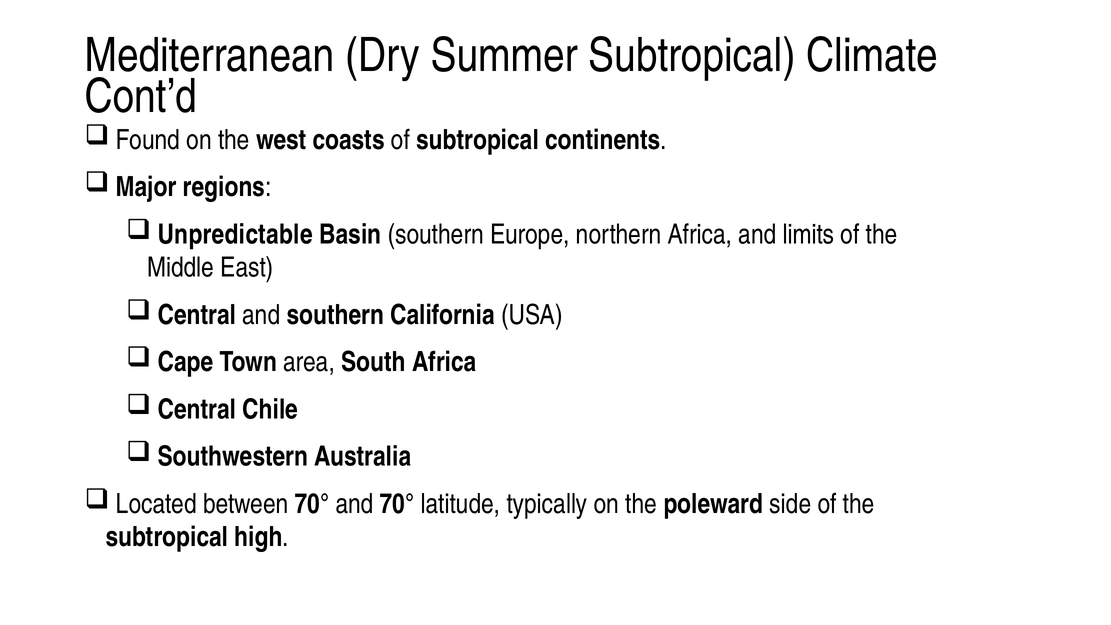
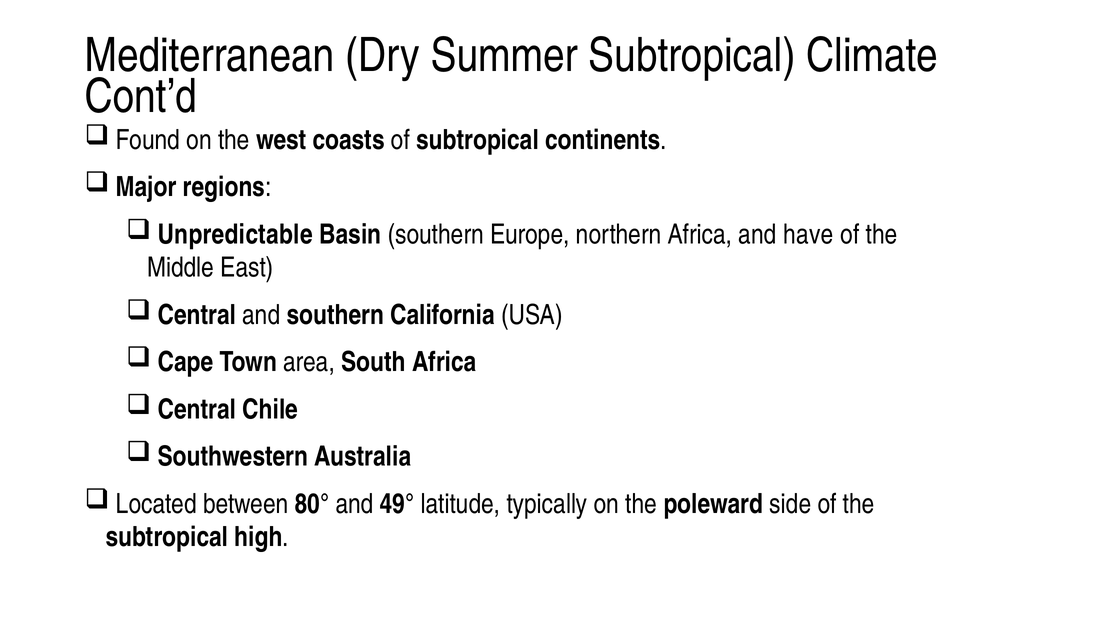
limits: limits -> have (808, 234)
between 70°: 70° -> 80° (312, 504)
and 70°: 70° -> 49° (397, 504)
